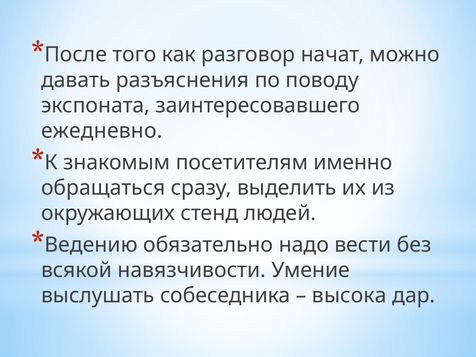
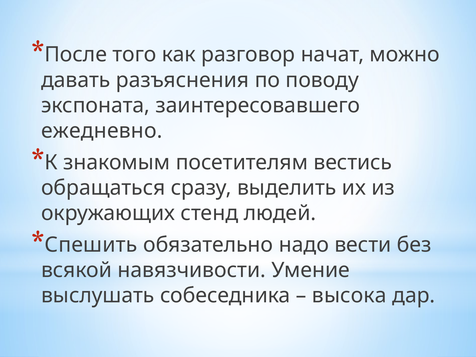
именно: именно -> вестись (353, 162)
Ведению: Ведению -> Спешить (91, 245)
